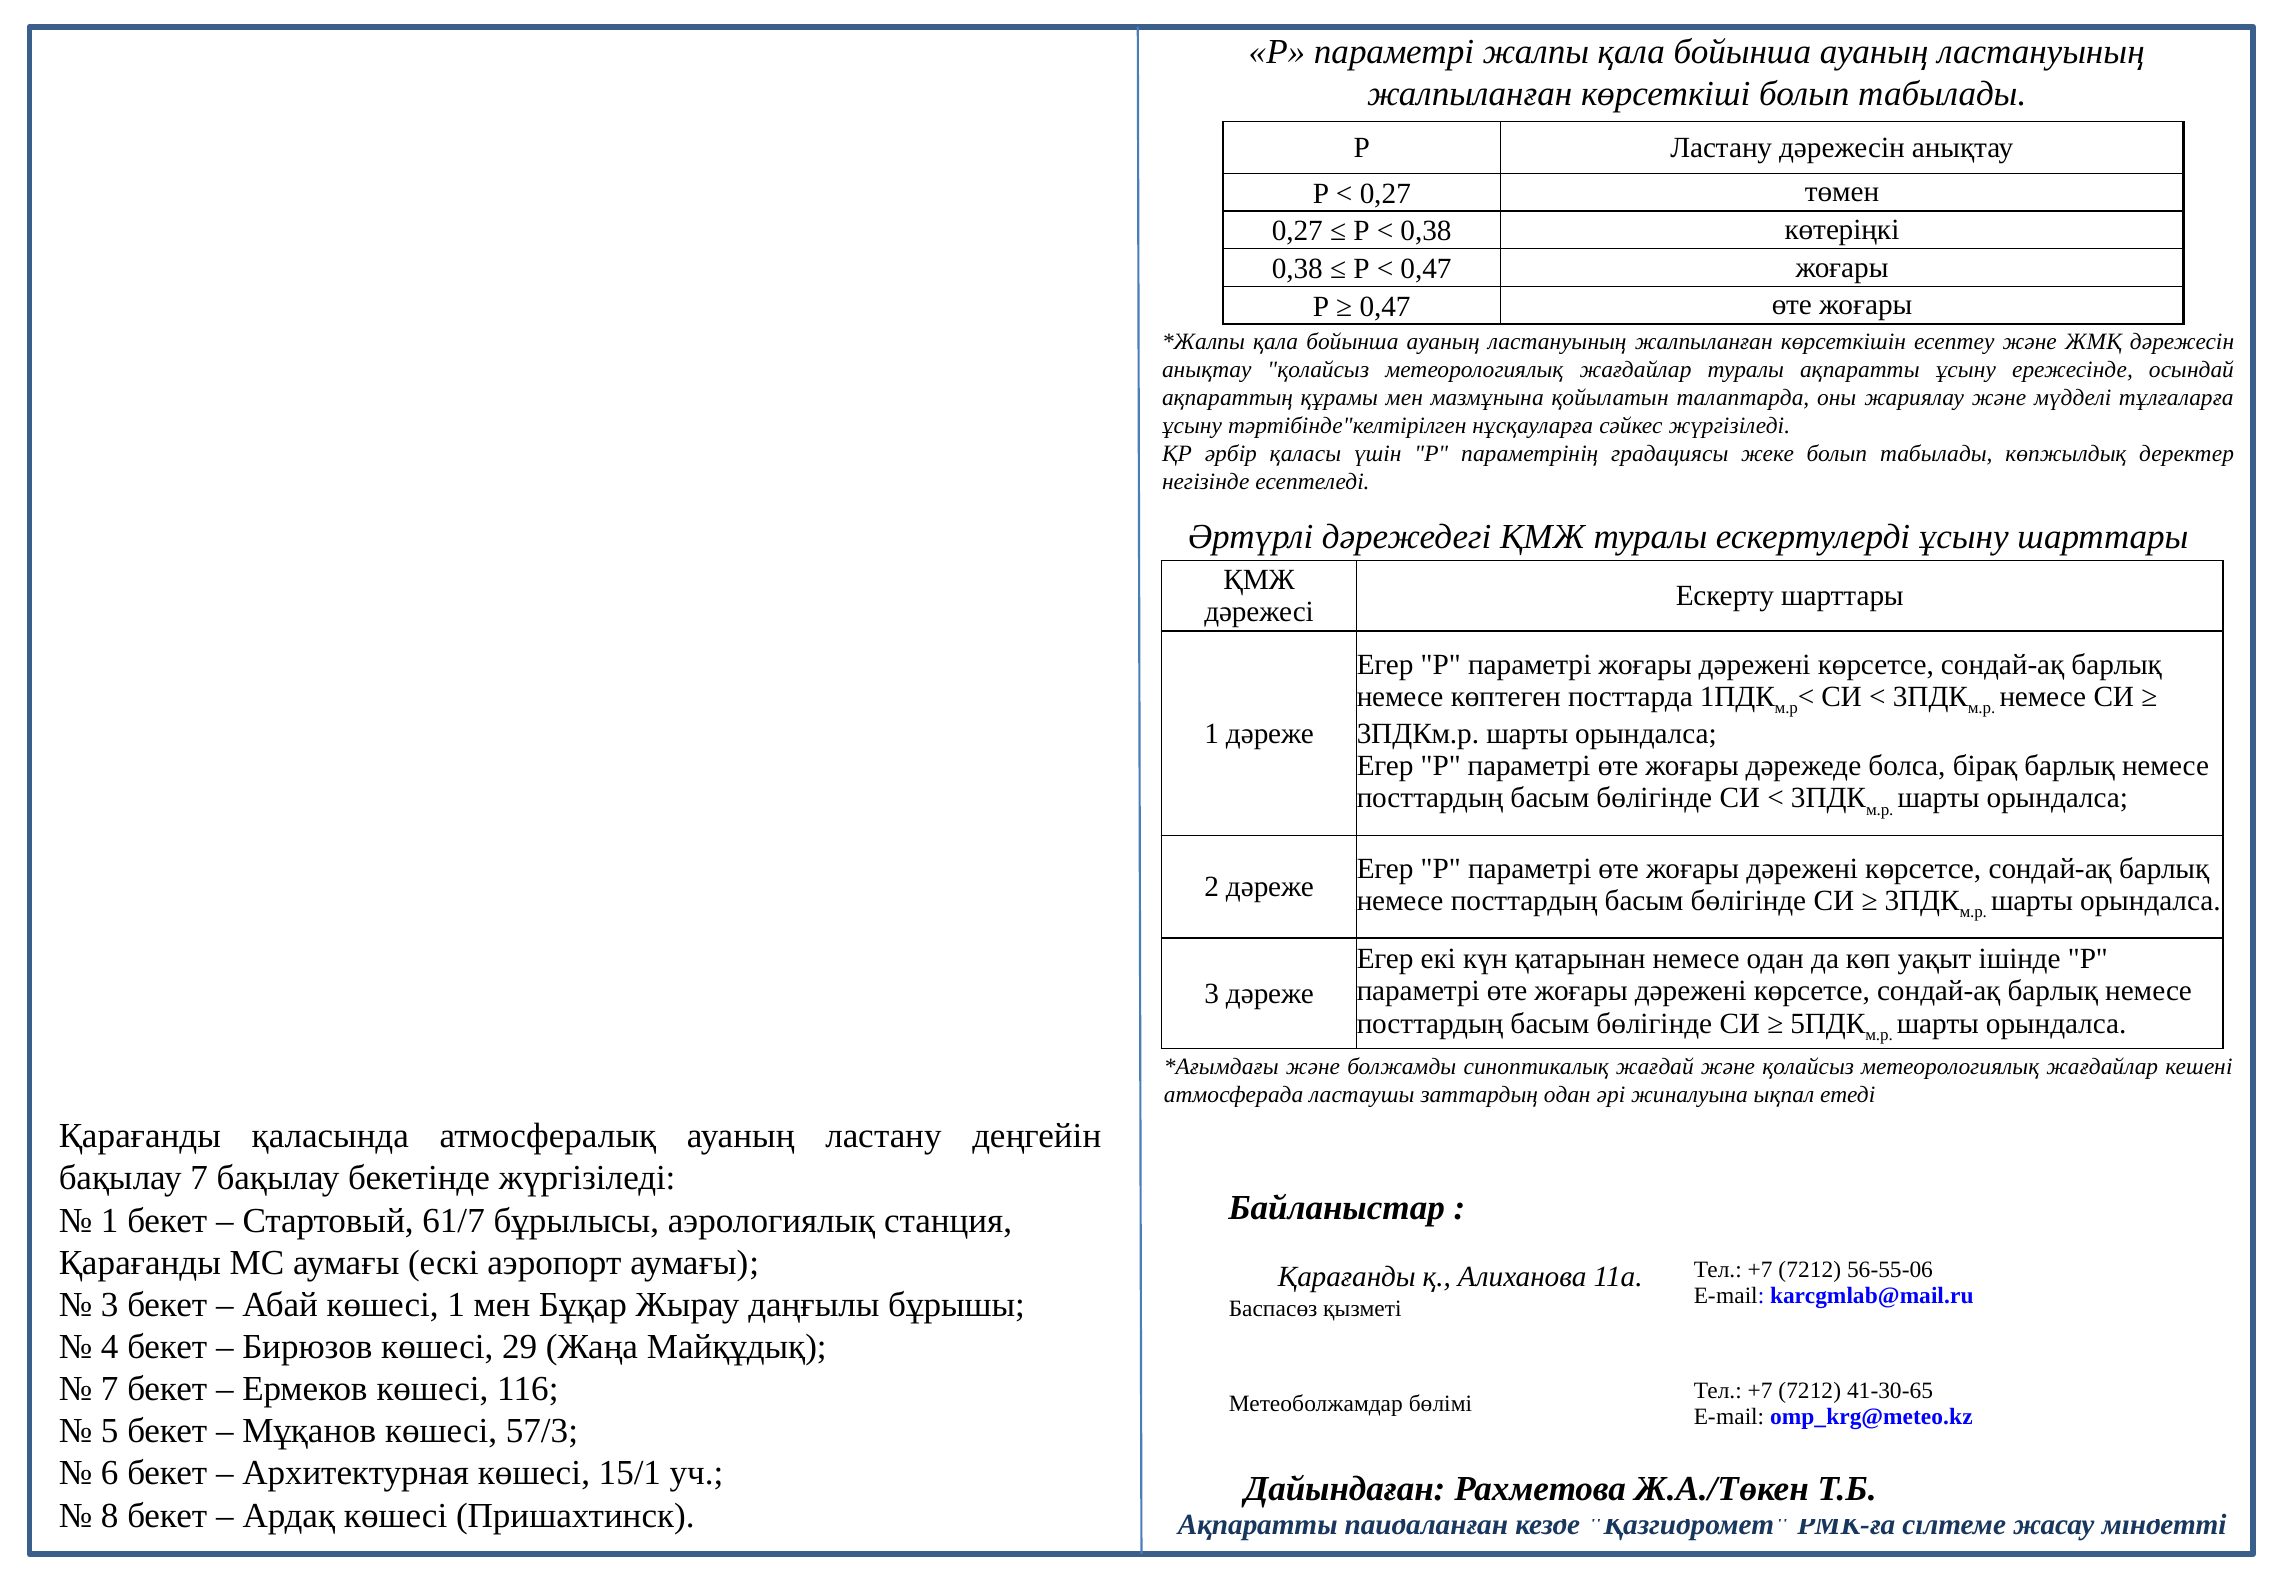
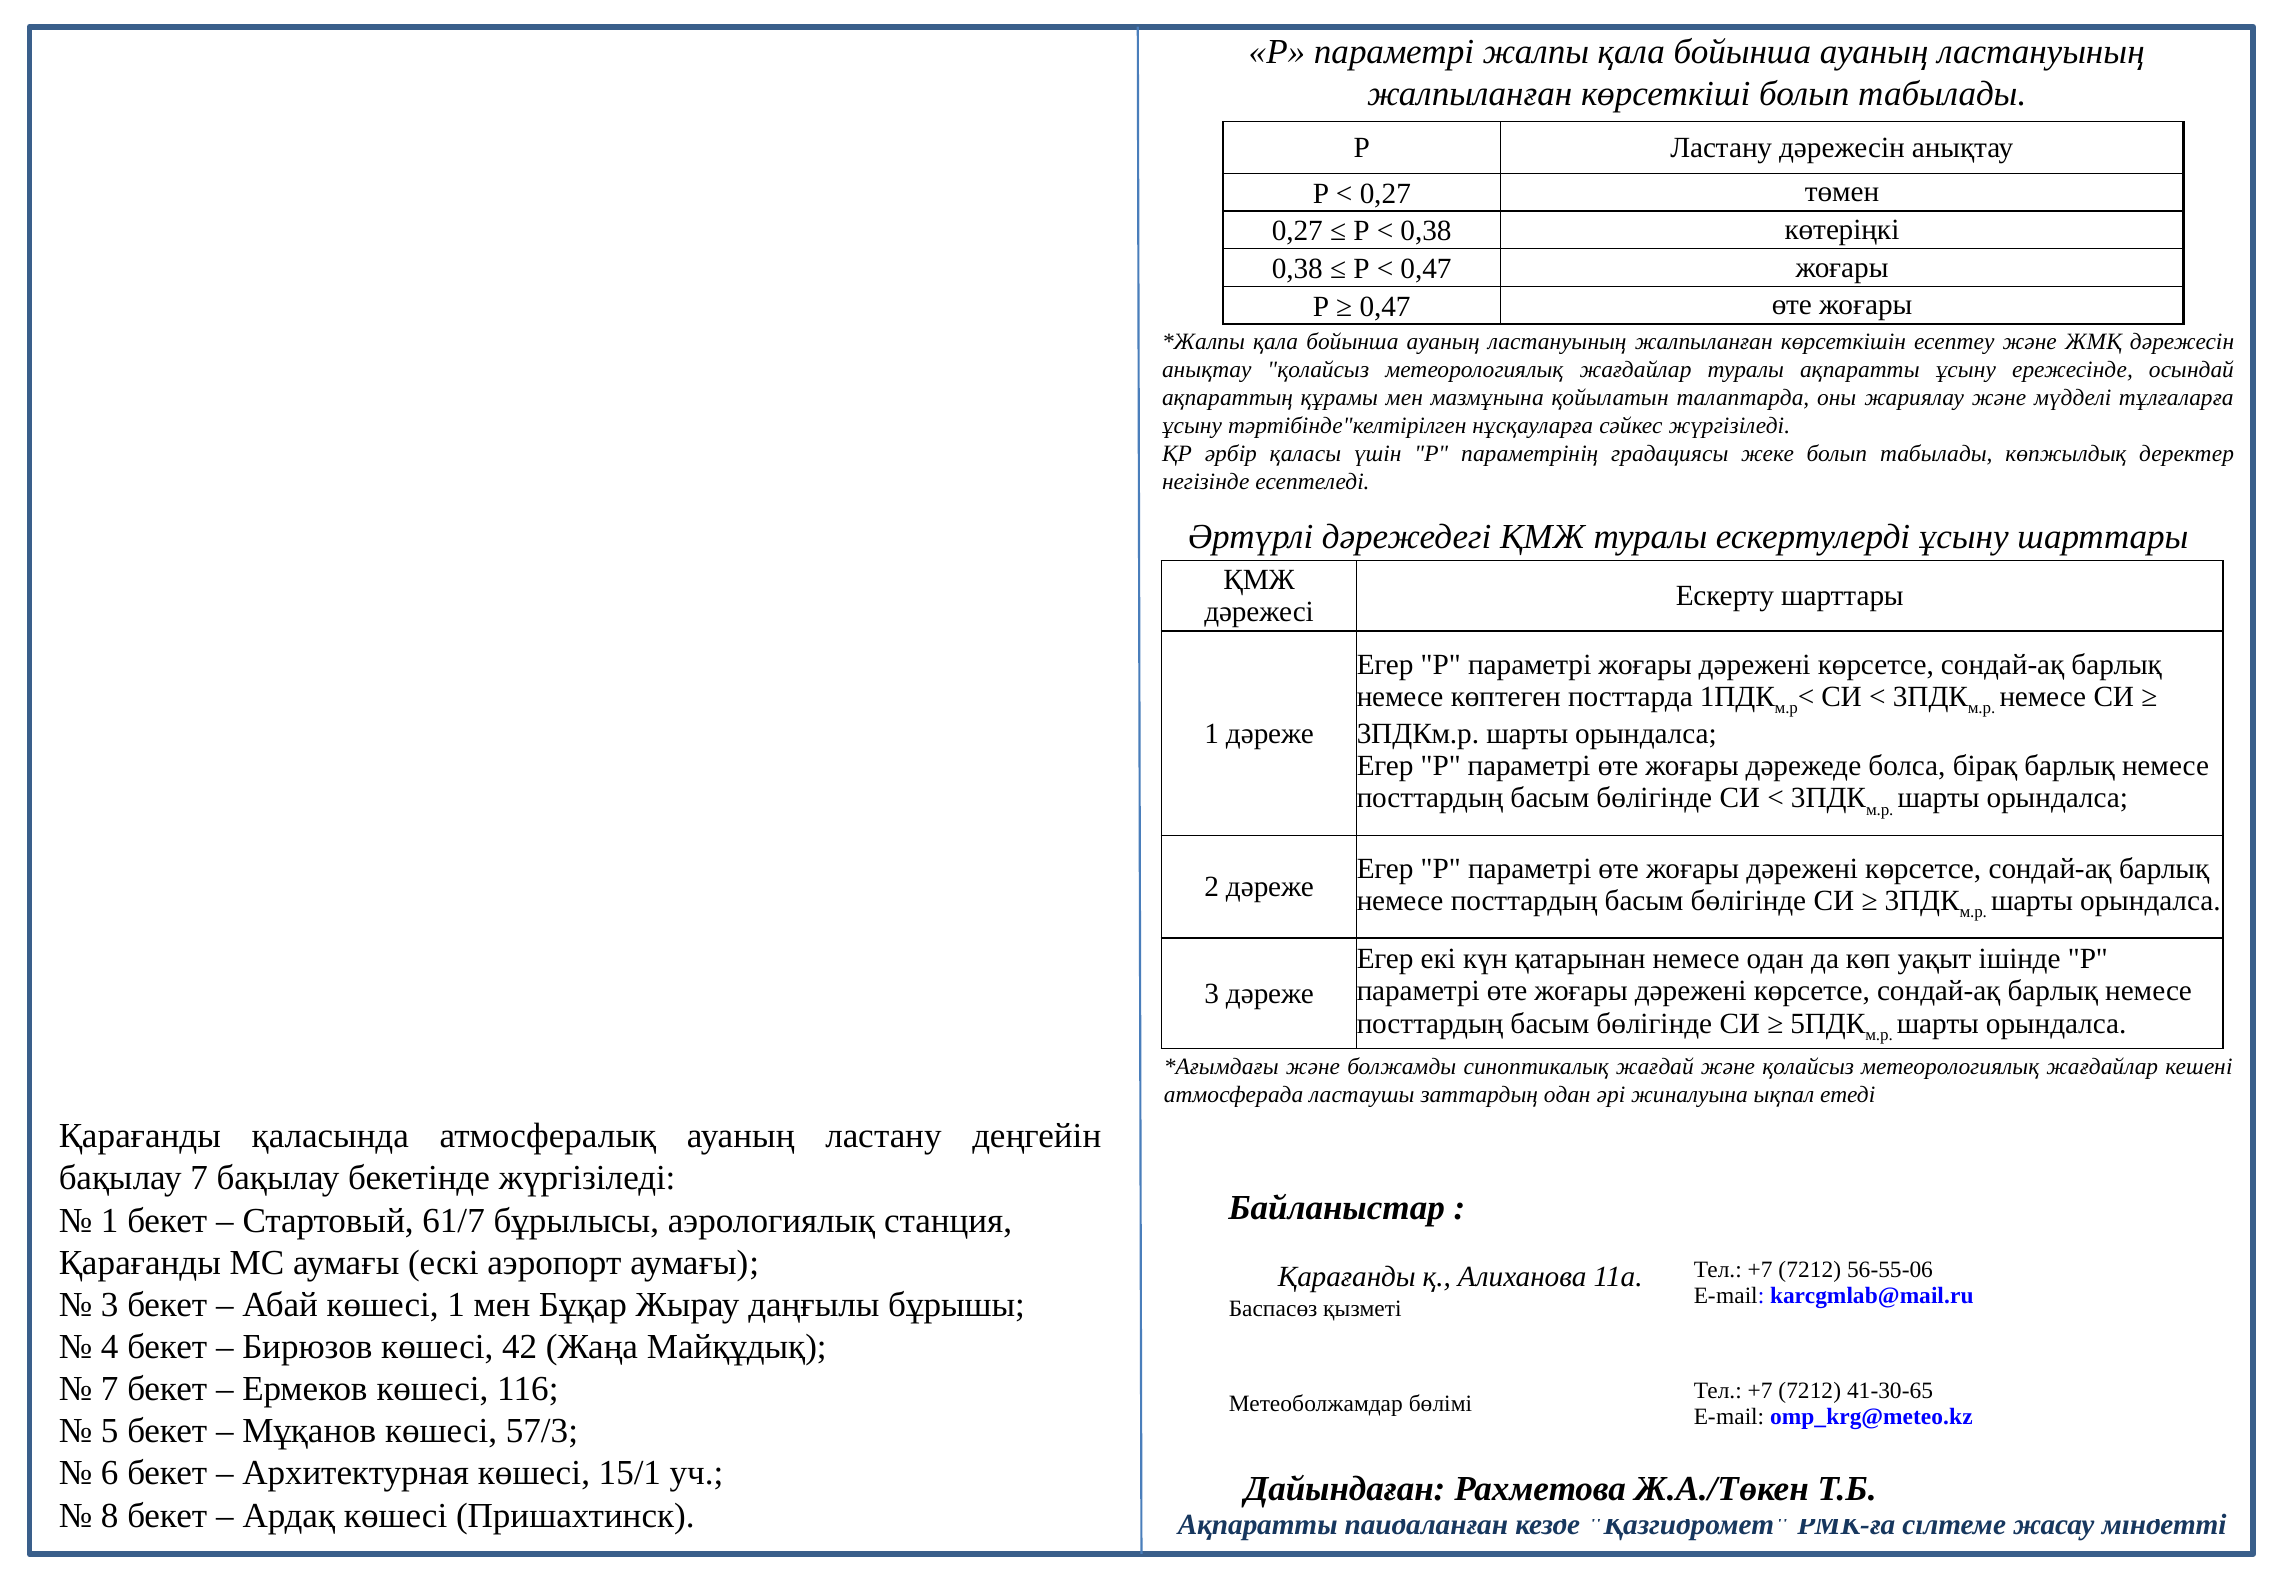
29: 29 -> 42 (520, 1347)
